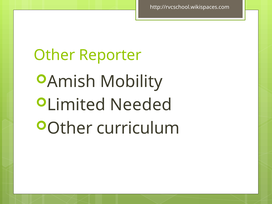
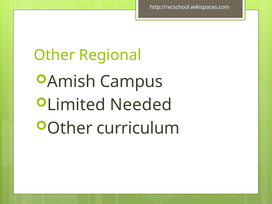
Reporter: Reporter -> Regional (110, 55)
Mobility: Mobility -> Campus (131, 82)
